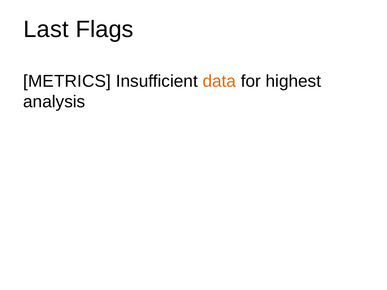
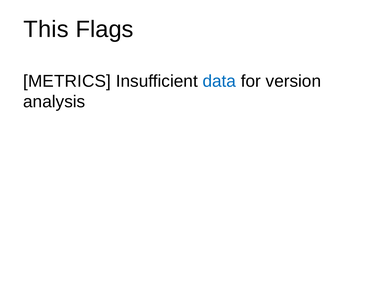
Last: Last -> This (46, 29)
data colour: orange -> blue (219, 81)
highest: highest -> version (293, 81)
